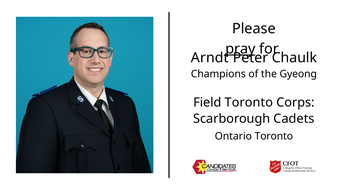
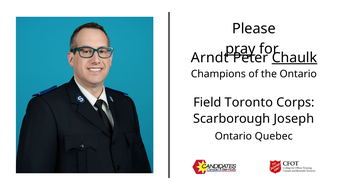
Chaulk underline: none -> present (294, 58)
the Gyeong: Gyeong -> Ontario (298, 74)
Cadets: Cadets -> Joseph (294, 119)
Ontario Toronto: Toronto -> Quebec (274, 136)
